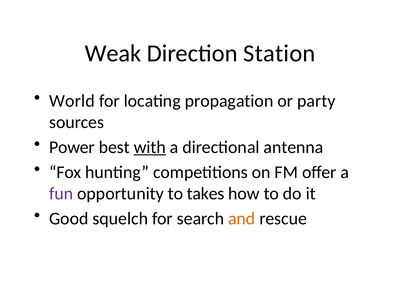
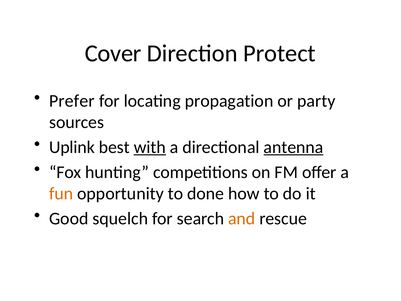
Weak: Weak -> Cover (113, 54)
Station: Station -> Protect (280, 54)
World: World -> Prefer (72, 101)
Power: Power -> Uplink (72, 147)
antenna underline: none -> present (294, 147)
fun colour: purple -> orange (61, 193)
takes: takes -> done (206, 193)
